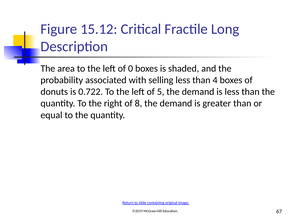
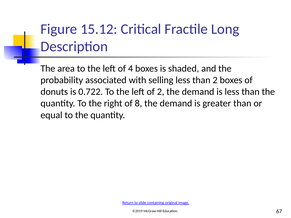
0: 0 -> 4 (131, 69)
than 4: 4 -> 2 (215, 80)
of 5: 5 -> 2 (161, 92)
